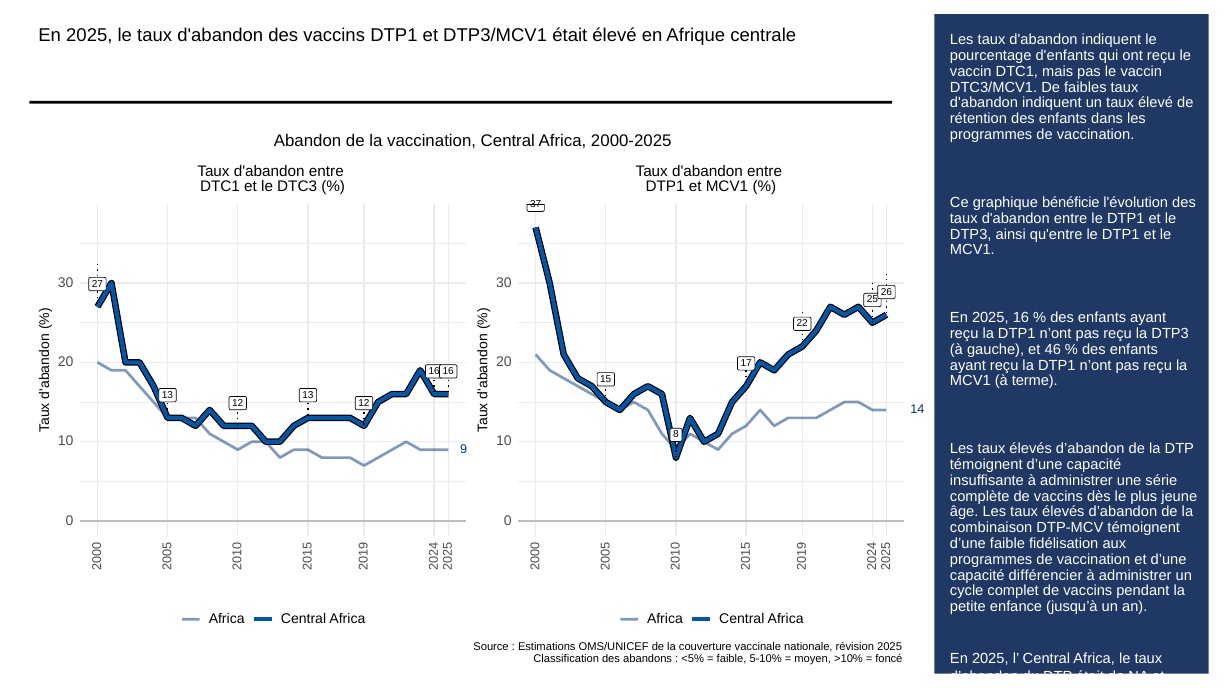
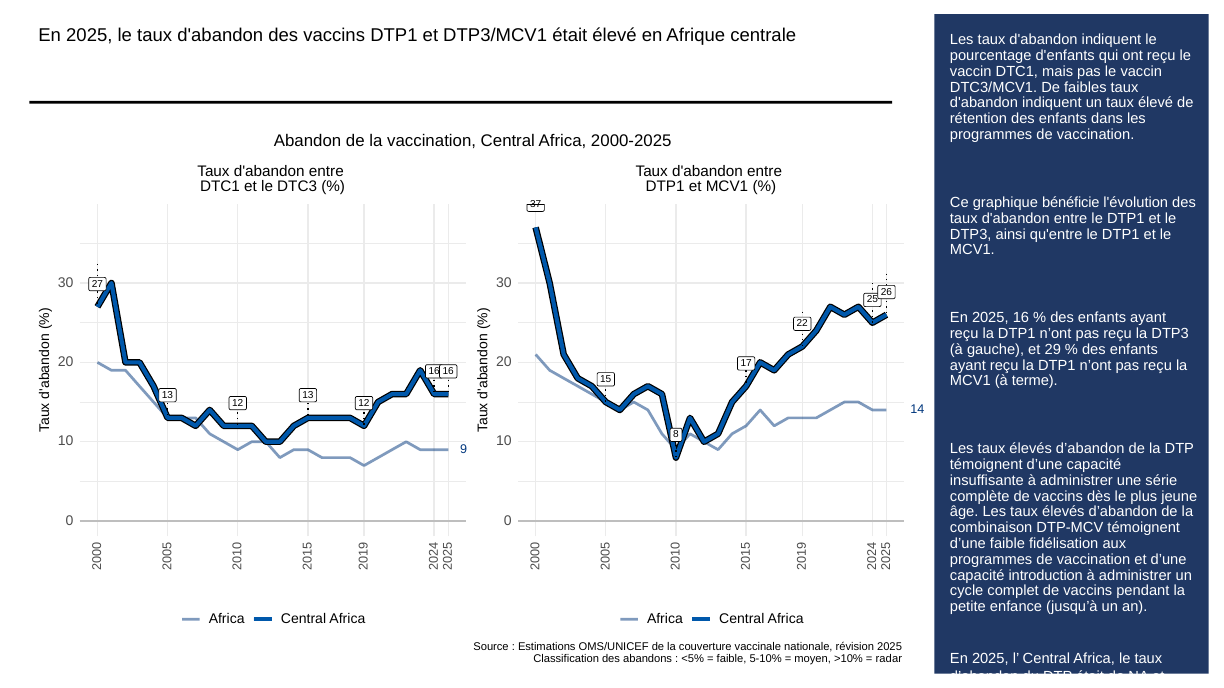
46: 46 -> 29 (1053, 350)
différencier: différencier -> introduction (1046, 576)
foncé: foncé -> radar (889, 659)
